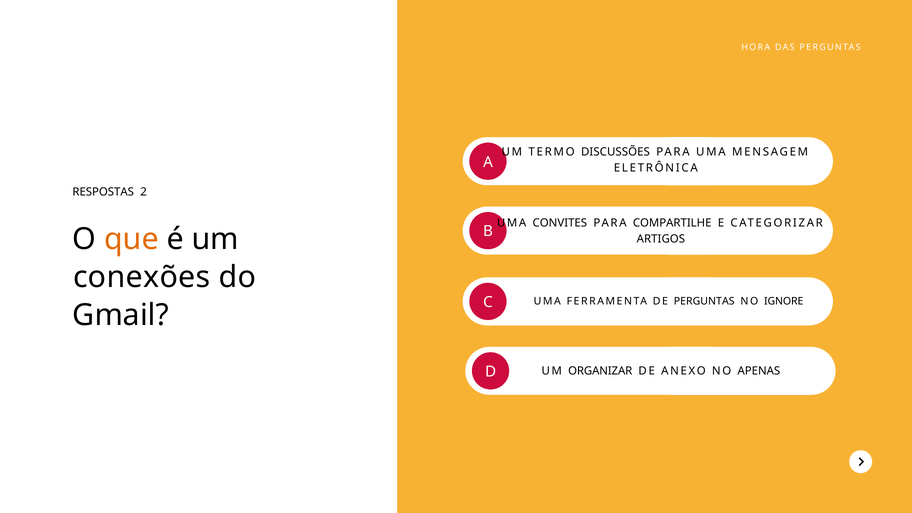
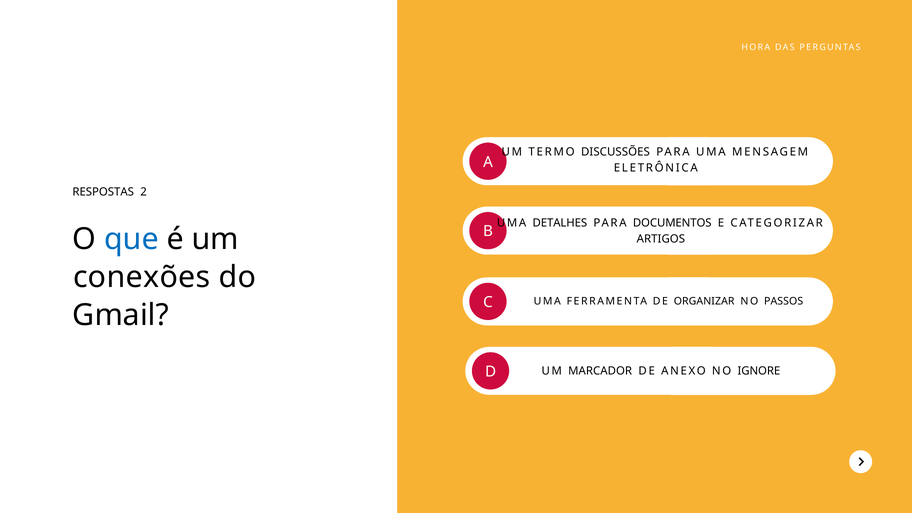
CONVITES: CONVITES -> DETALHES (560, 223)
COMPARTILHE: COMPARTILHE -> DOCUMENTOS (672, 223)
que colour: orange -> blue (131, 239)
DE PERGUNTAS: PERGUNTAS -> ORGANIZAR (704, 301)
IGNORE: IGNORE -> PASSOS (784, 301)
ORGANIZAR: ORGANIZAR -> MARCADOR (600, 371)
APENAS: APENAS -> IGNORE (759, 371)
